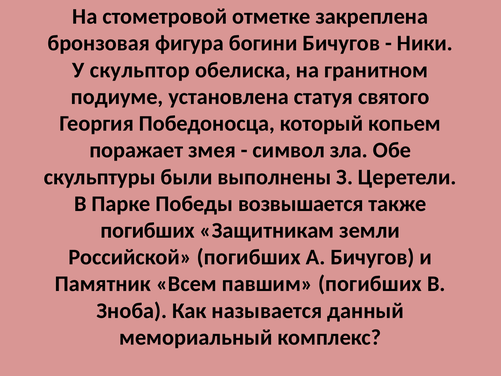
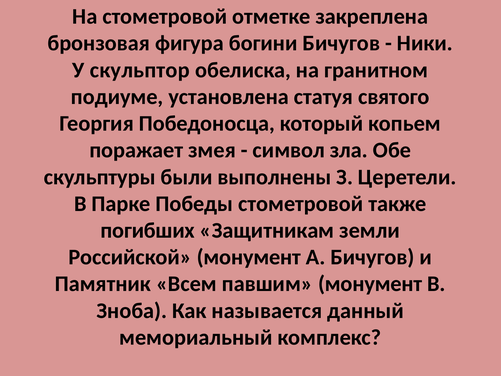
Победы возвышается: возвышается -> стометровой (301, 204)
Российской погибших: погибших -> монумент (249, 257)
павшим погибших: погибших -> монумент (370, 284)
